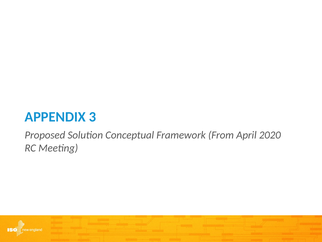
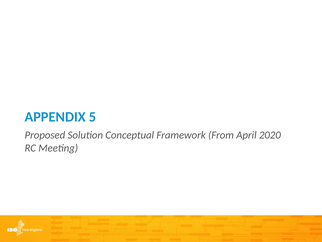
3: 3 -> 5 (93, 117)
